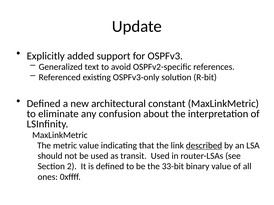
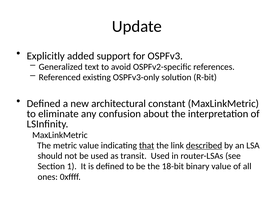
that underline: none -> present (147, 146)
2: 2 -> 1 (72, 167)
33-bit: 33-bit -> 18-bit (173, 167)
